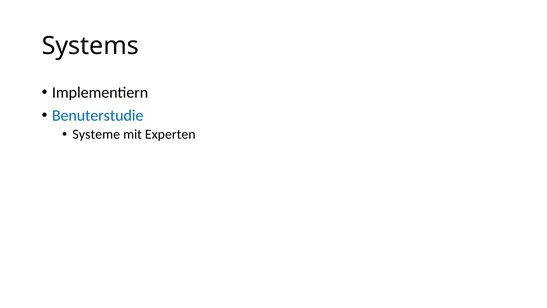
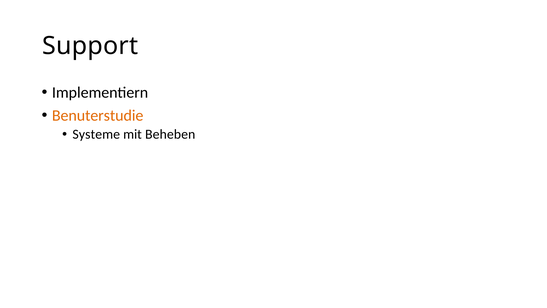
Systems: Systems -> Support (90, 46)
Benuterstudie colour: blue -> orange (98, 115)
Experten: Experten -> Beheben (170, 134)
